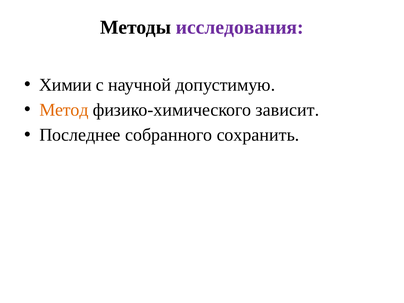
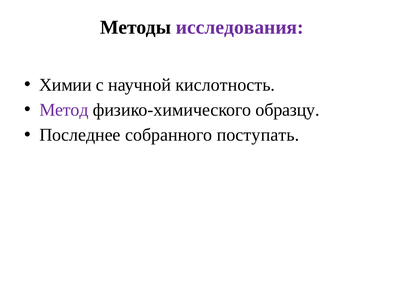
допустимую: допустимую -> кислотность (225, 85)
Метод colour: orange -> purple (64, 110)
зависит: зависит -> образцу (288, 110)
сохранить: сохранить -> поступать (258, 135)
